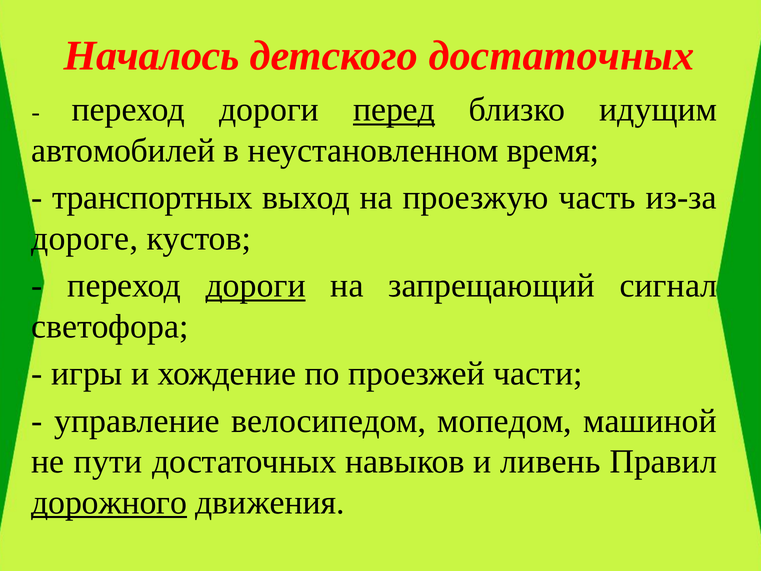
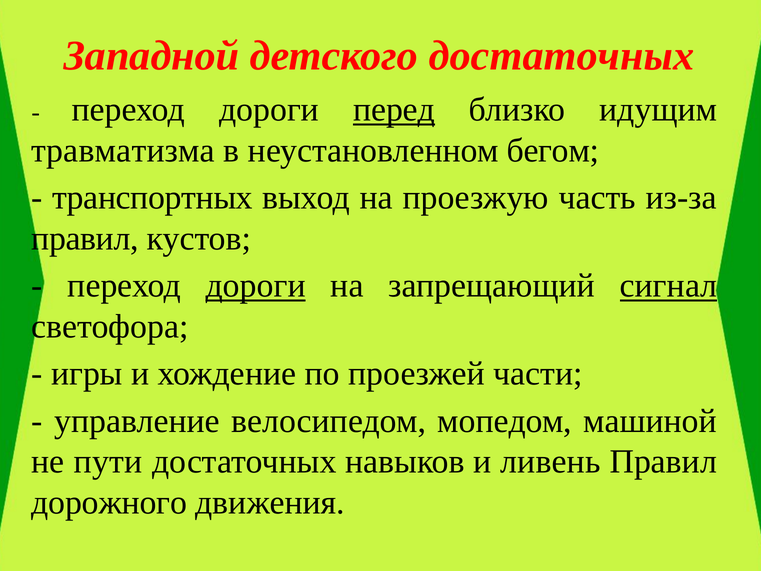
Началось: Началось -> Западной (151, 56)
автомобилей: автомобилей -> травматизма (123, 150)
время: время -> бегом (553, 150)
дороге: дороге -> правил (85, 238)
сигнал underline: none -> present (668, 286)
дорожного underline: present -> none (109, 502)
